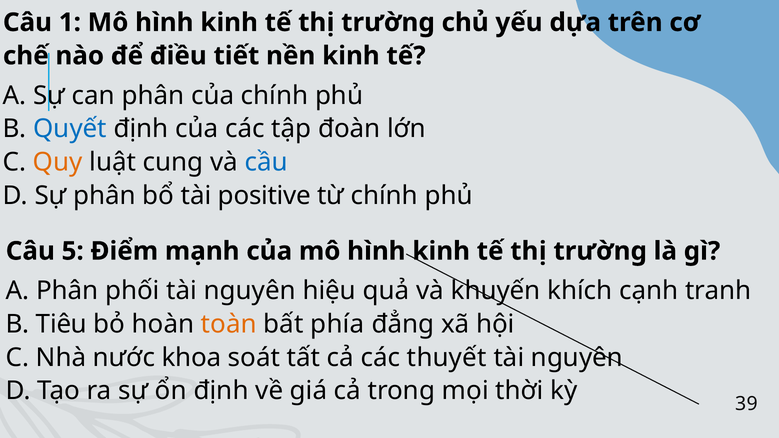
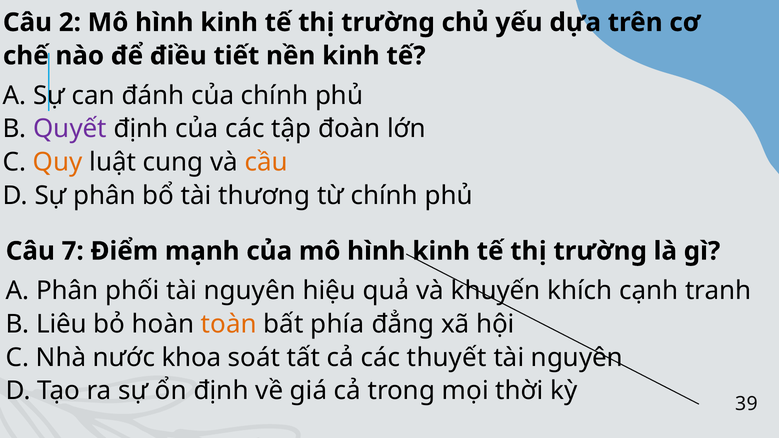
1: 1 -> 2 (70, 22)
can phân: phân -> đánh (153, 96)
Quyết colour: blue -> purple (70, 129)
cầu colour: blue -> orange (266, 162)
positive: positive -> thương (264, 196)
5: 5 -> 7 (73, 251)
Tiêu: Tiêu -> Liêu (61, 324)
